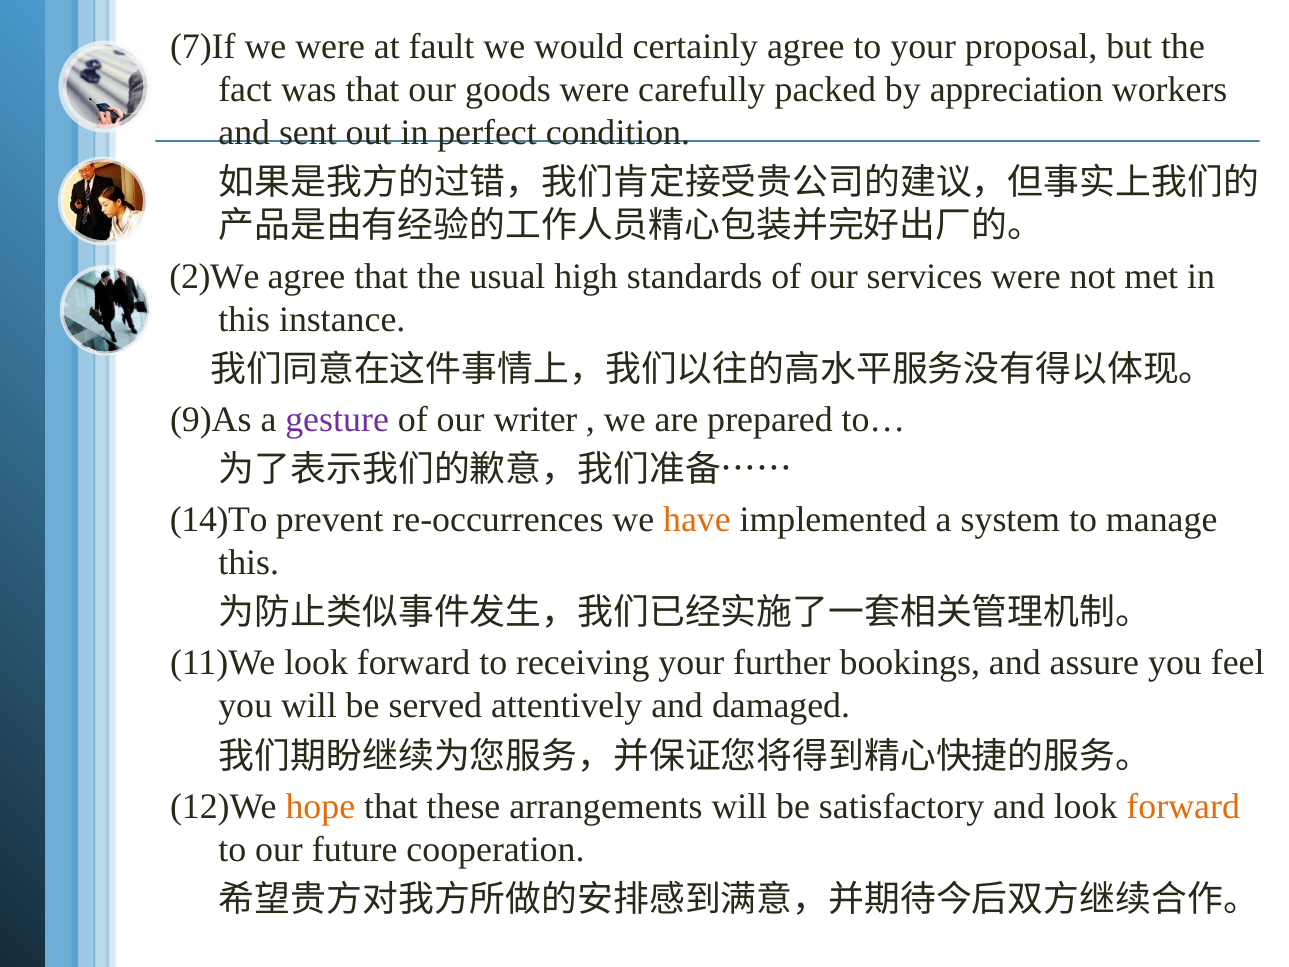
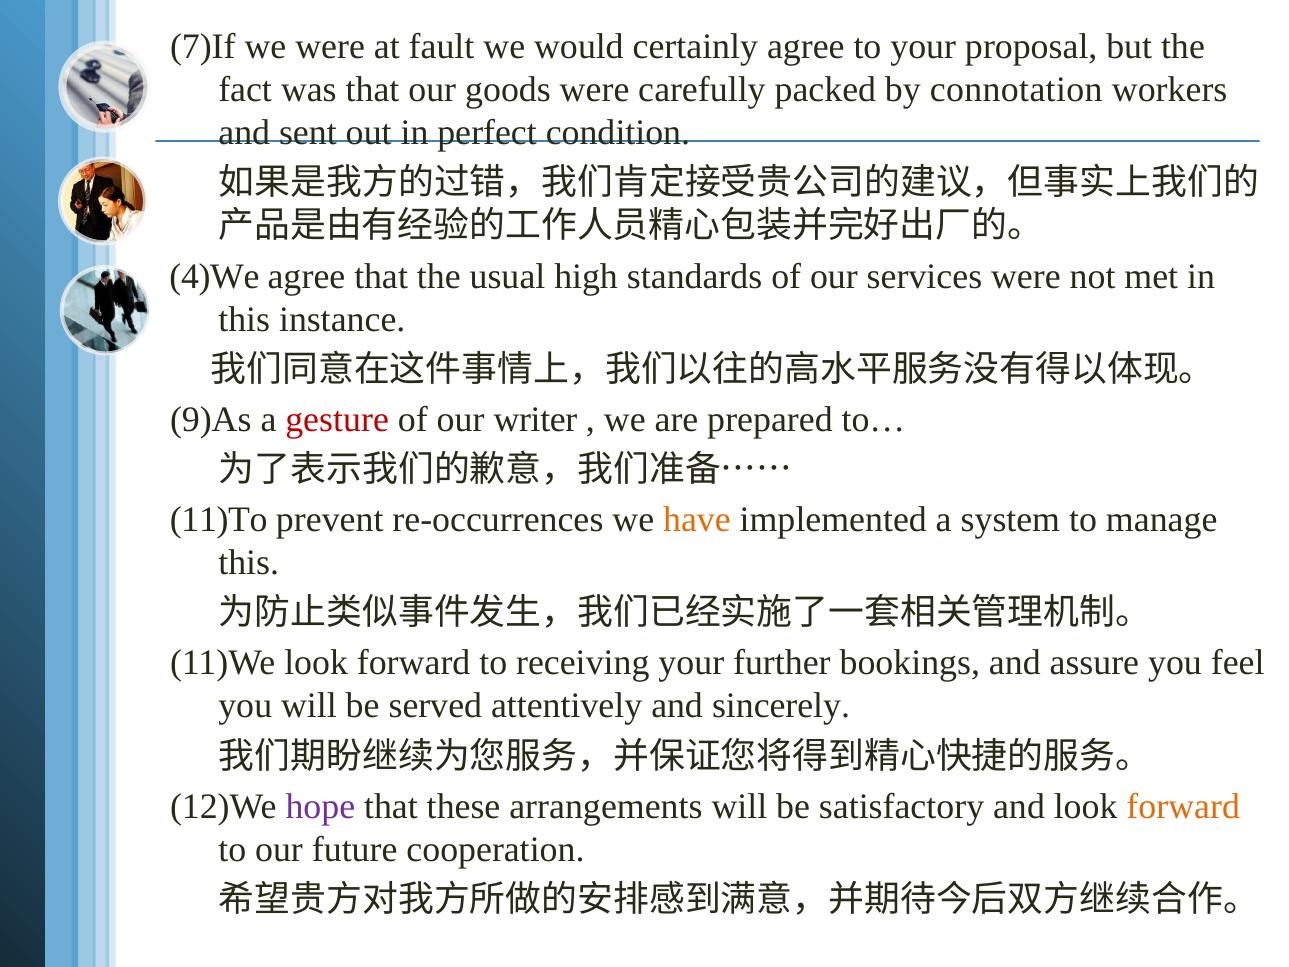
appreciation: appreciation -> connotation (1016, 90)
2)We: 2)We -> 4)We (214, 276)
gesture colour: purple -> red (337, 419)
14)To: 14)To -> 11)To (219, 520)
damaged: damaged -> sincerely (781, 706)
hope colour: orange -> purple (320, 806)
